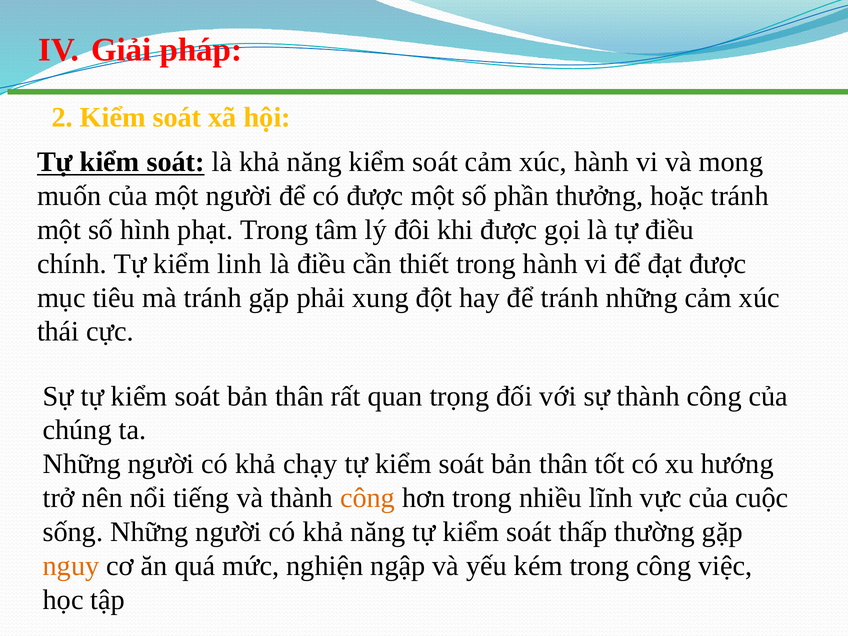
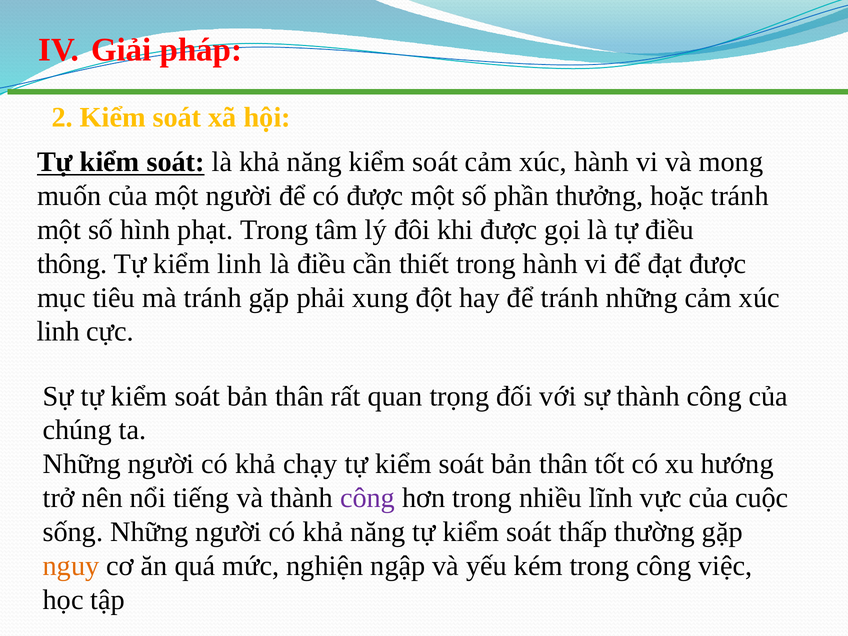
chính: chính -> thông (72, 264)
thái: thái -> linh (58, 332)
công colour: orange -> purple (368, 498)
